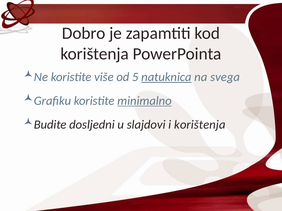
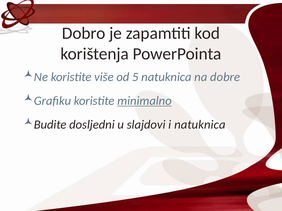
natuknica underline: present -> none (166, 77)
svega: svega -> dobre (225, 77)
i korištenja: korištenja -> natuknica (200, 125)
